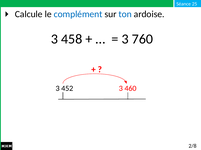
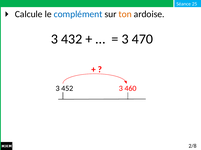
ton colour: blue -> orange (125, 14)
458: 458 -> 432 (72, 39)
760: 760 -> 470 (142, 39)
